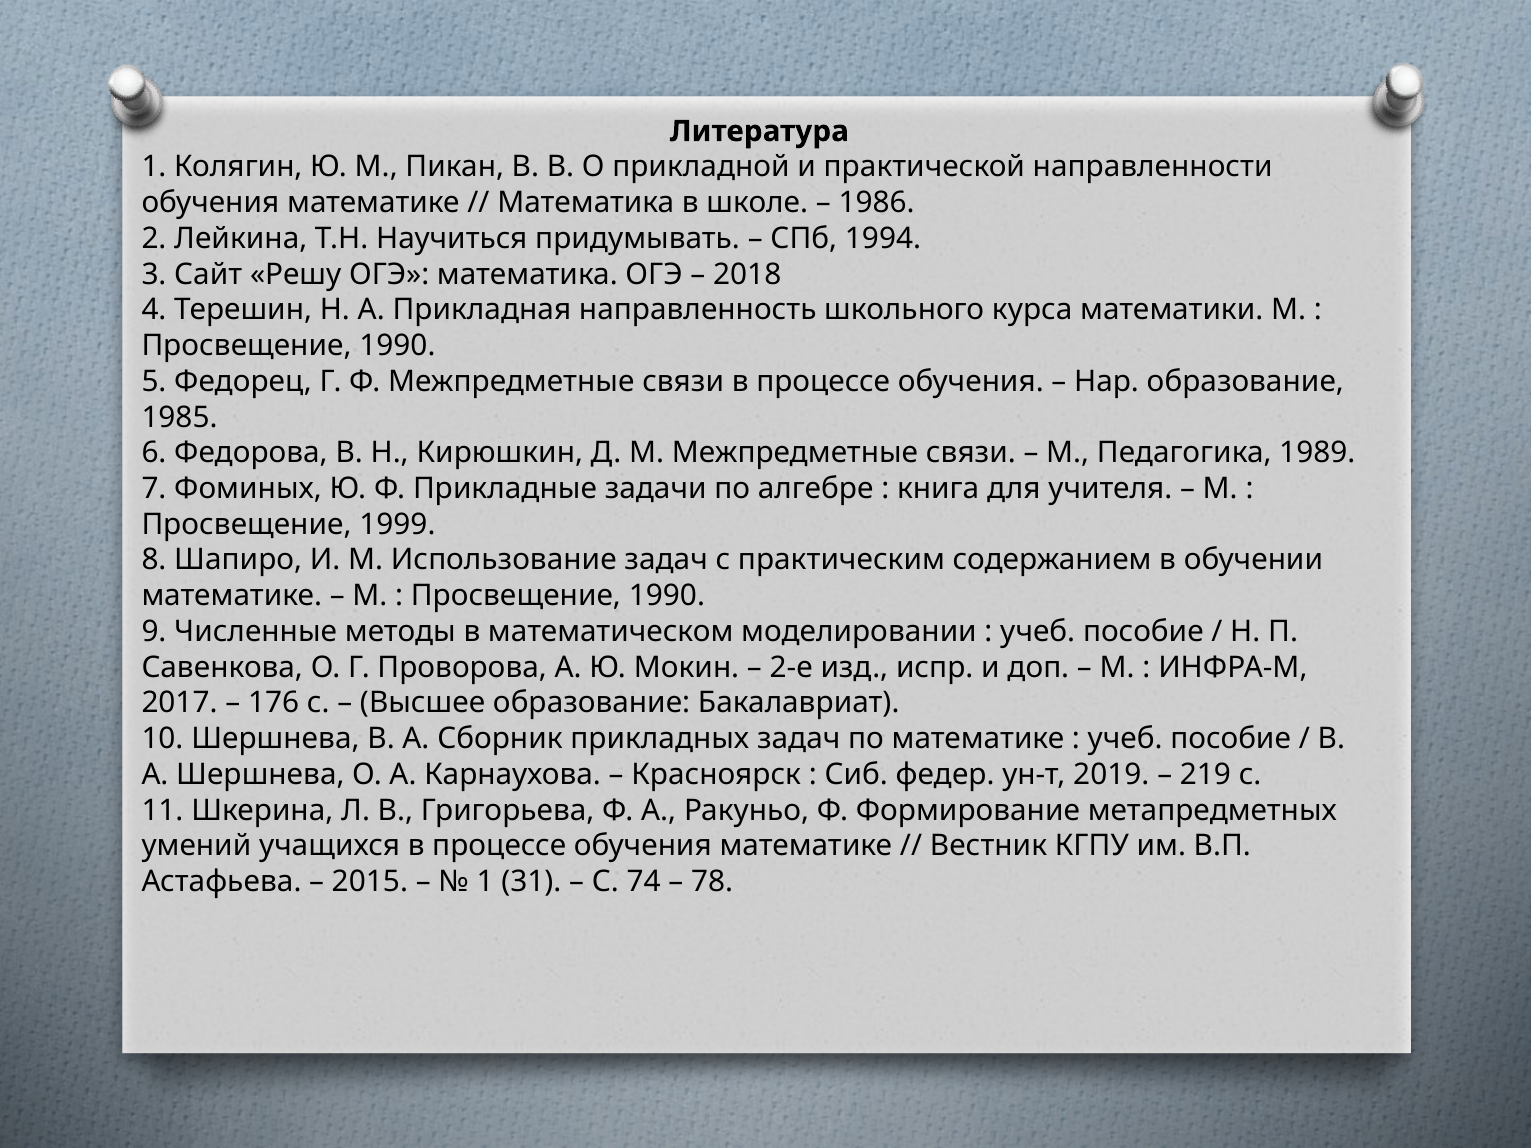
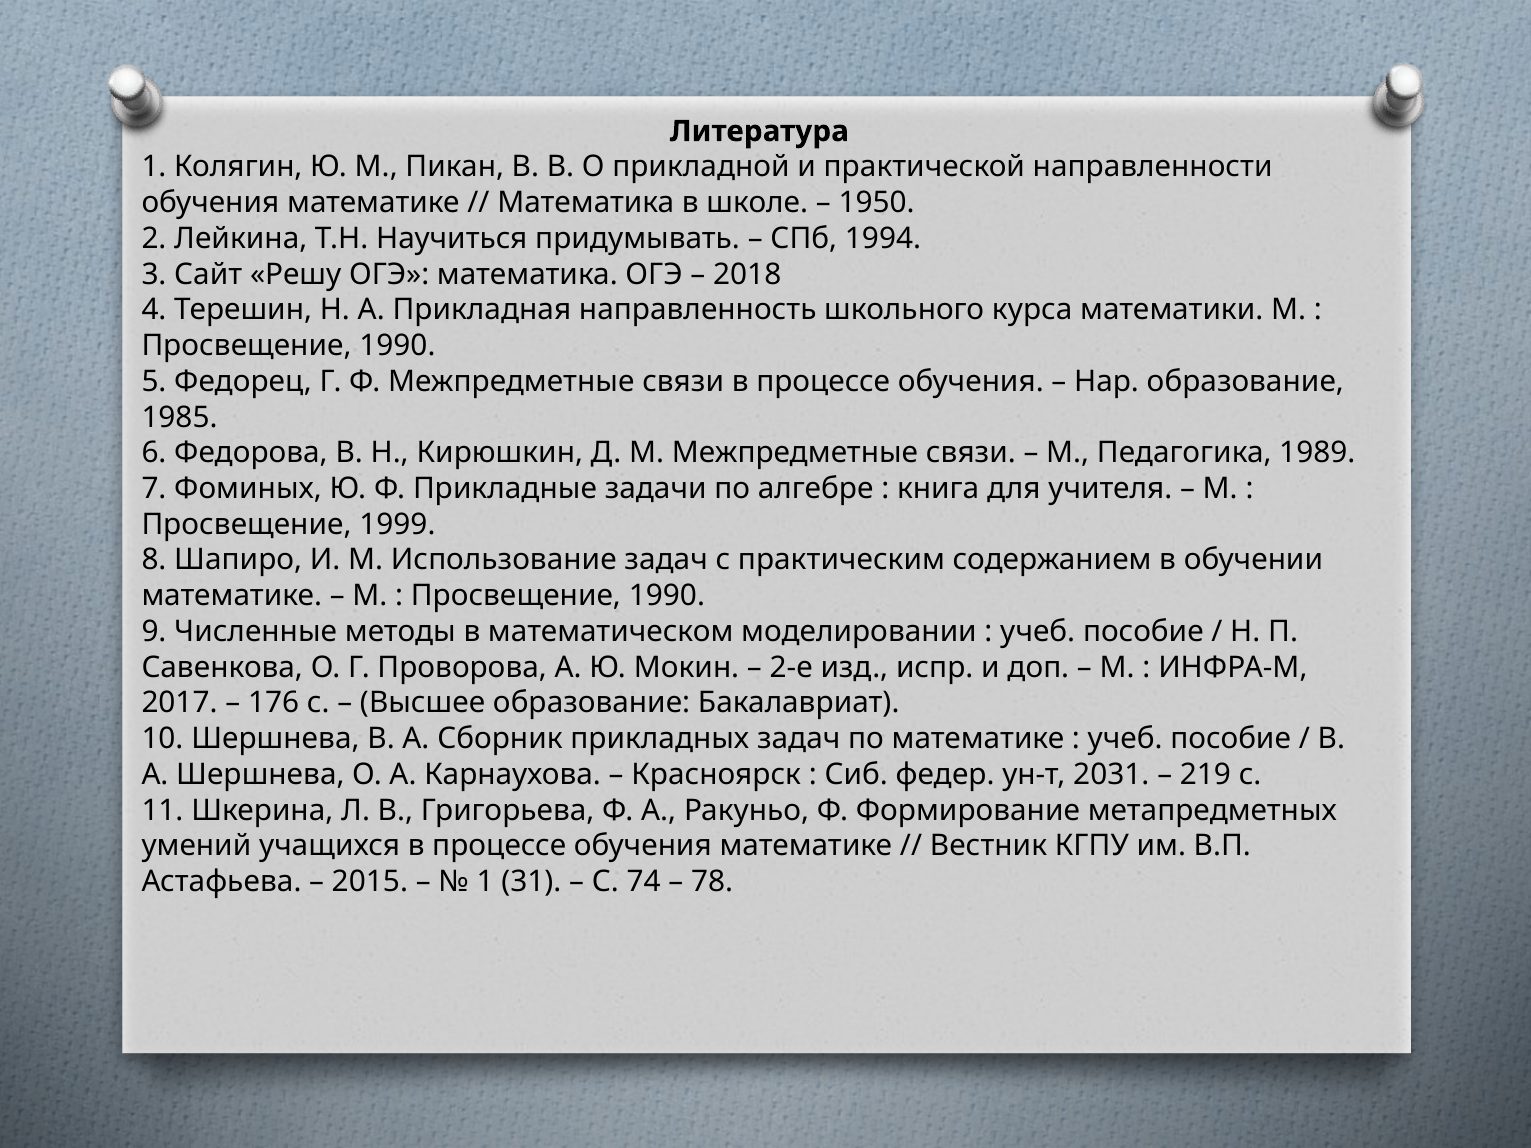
1986: 1986 -> 1950 (877, 203)
2019: 2019 -> 2031 (1111, 775)
